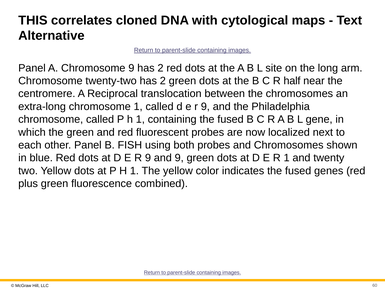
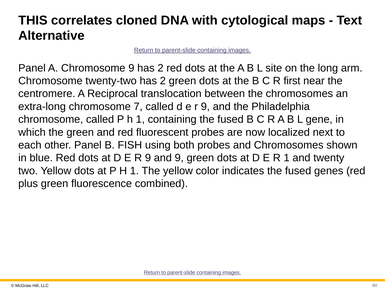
half: half -> first (292, 81)
chromosome 1: 1 -> 7 (138, 106)
